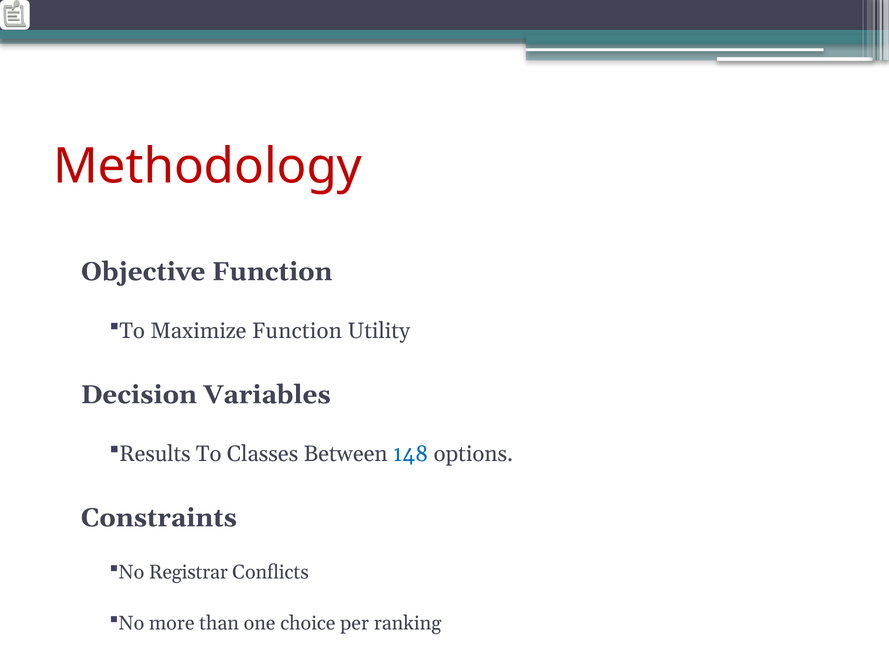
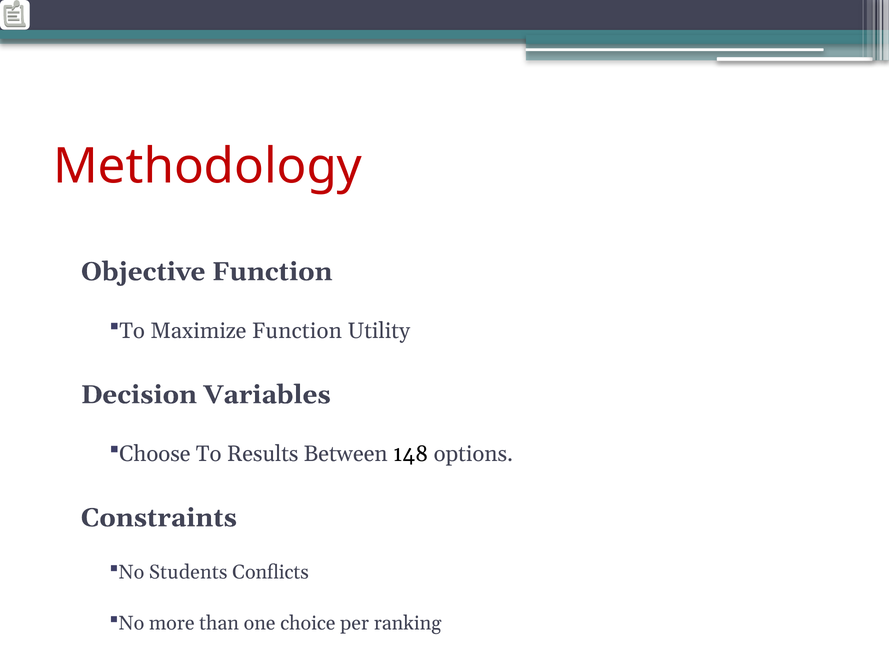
Results: Results -> Choose (155, 454)
Classes: Classes -> Results (263, 454)
148 colour: blue -> black (411, 454)
Registrar: Registrar -> Students (188, 572)
